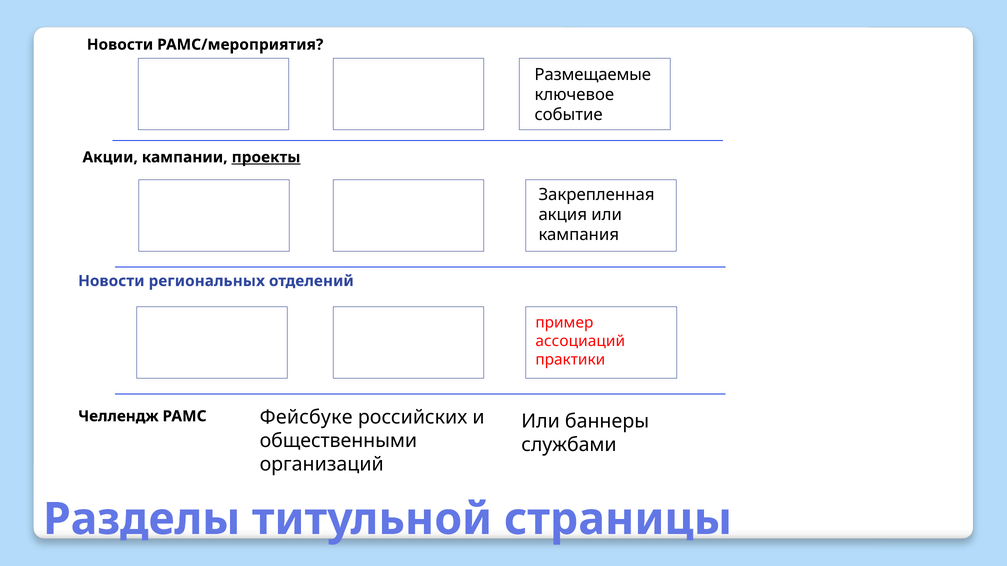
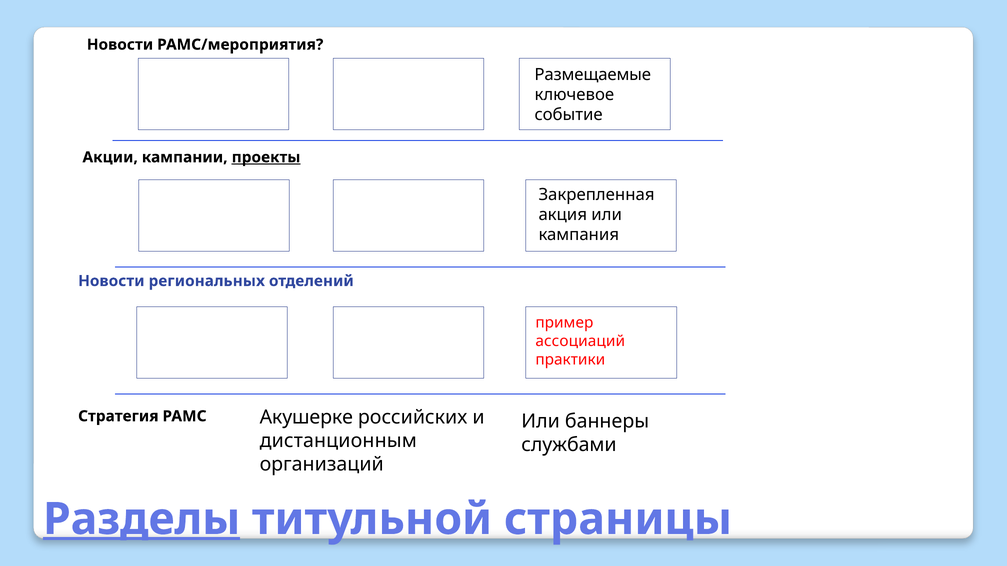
Челлендж: Челлендж -> Стратегия (118, 417)
Фейсбуке: Фейсбуке -> Акушерке (306, 418)
общественными: общественными -> дистанционным (338, 441)
Разделы underline: none -> present (142, 520)
